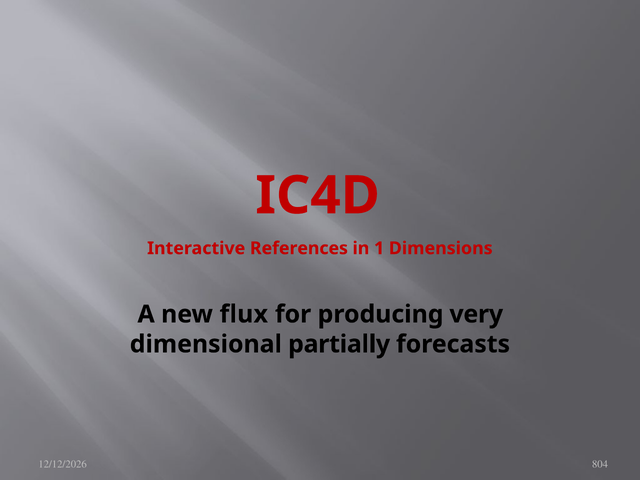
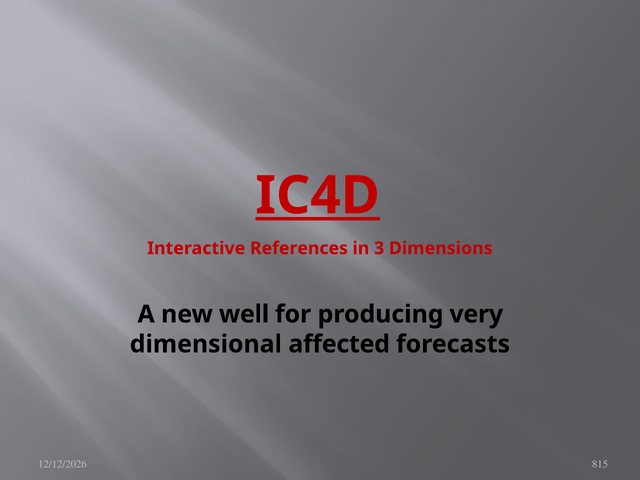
IC4D underline: none -> present (318, 196)
1: 1 -> 3 (379, 248)
flux: flux -> well (244, 314)
partially: partially -> affected (339, 344)
804: 804 -> 815 (600, 464)
